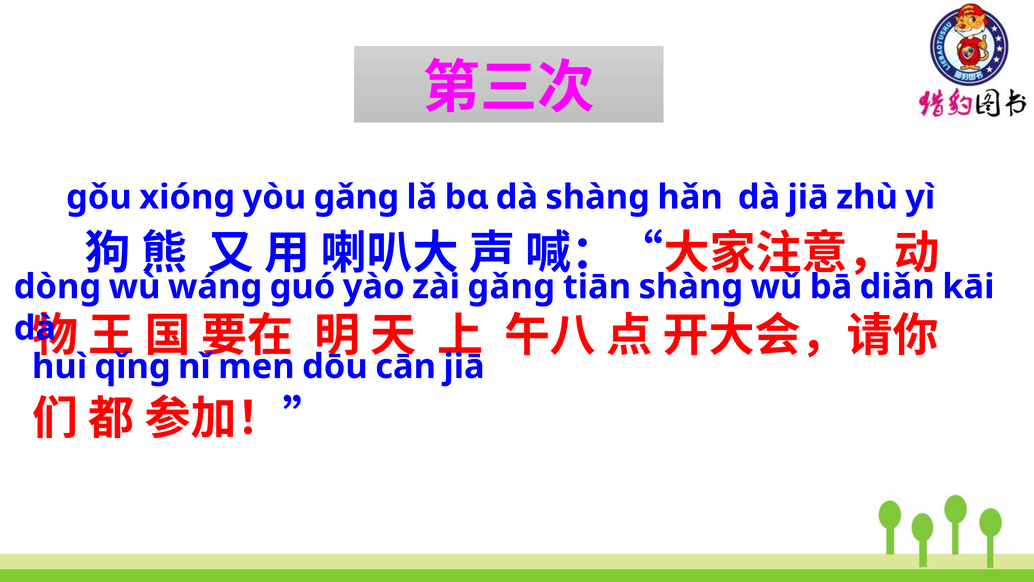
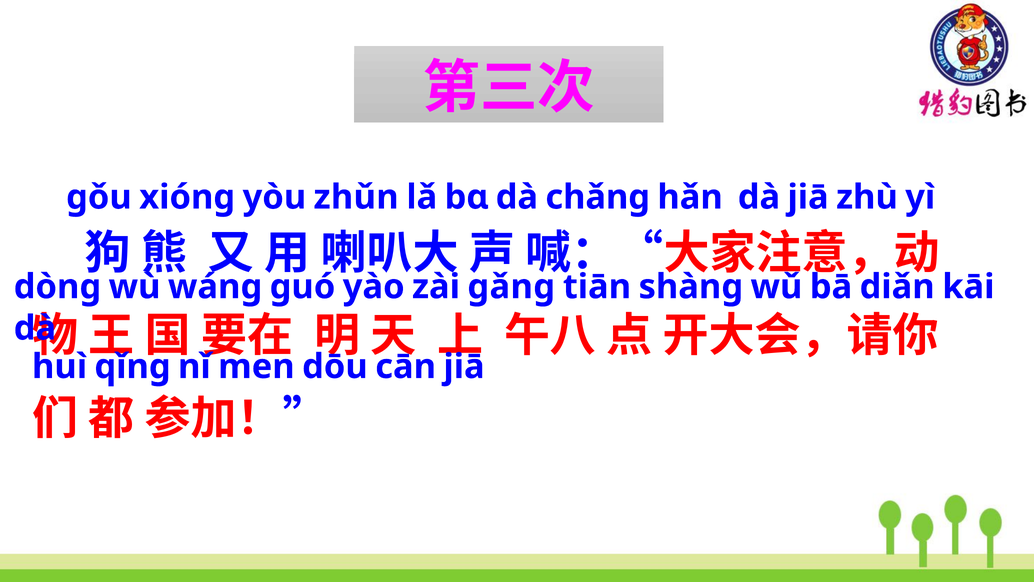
yòu ɡǎnɡ: ɡǎnɡ -> zhǔn (356, 197)
dà shànɡ: shànɡ -> chǎnɡ (598, 197)
